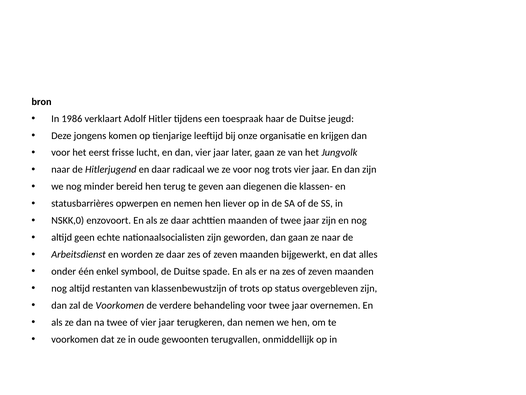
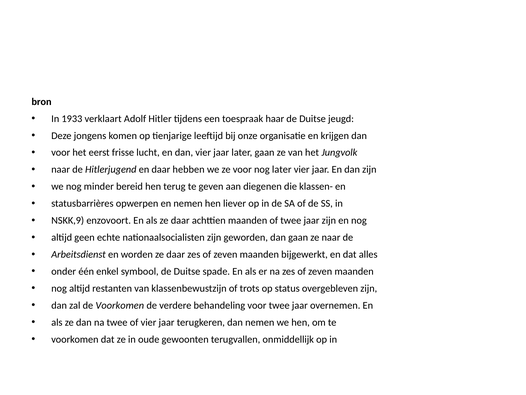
1986: 1986 -> 1933 (72, 118)
radicaal: radicaal -> hebben (189, 169)
nog trots: trots -> later (282, 169)
NSKK,0: NSKK,0 -> NSKK,9 (68, 220)
